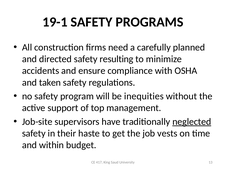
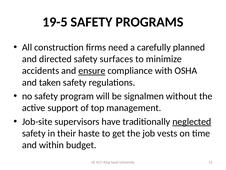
19-1: 19-1 -> 19-5 (55, 22)
resulting: resulting -> surfaces (116, 59)
ensure underline: none -> present (92, 71)
inequities: inequities -> signalmen (144, 96)
